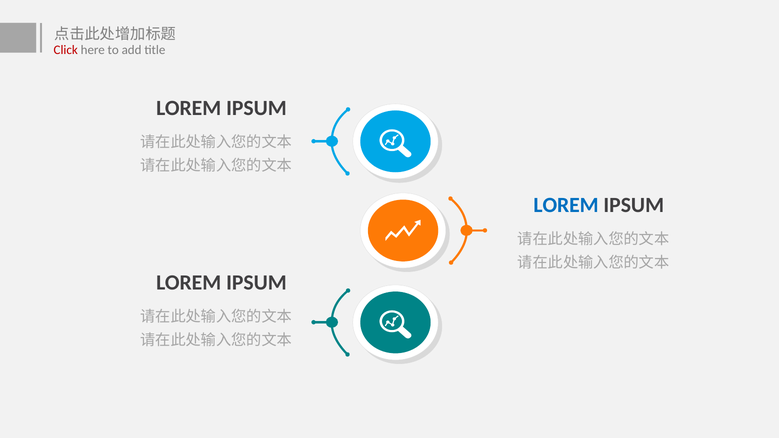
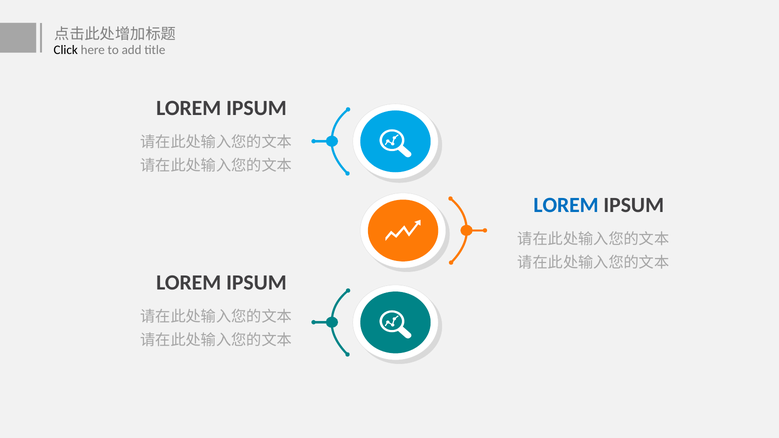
Click colour: red -> black (66, 50)
